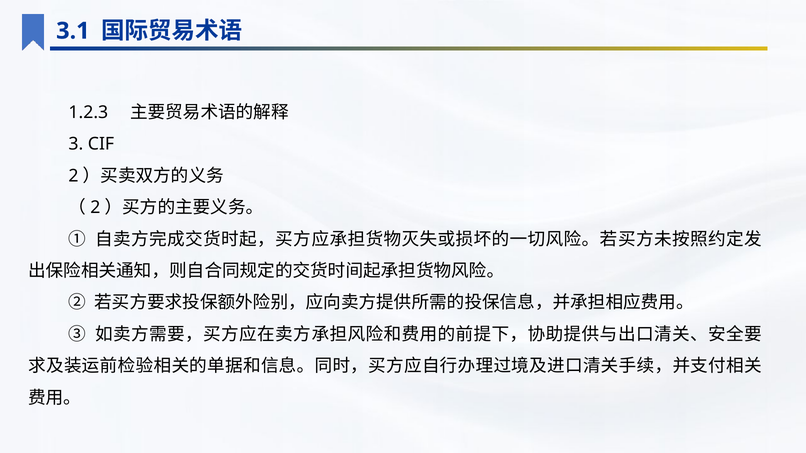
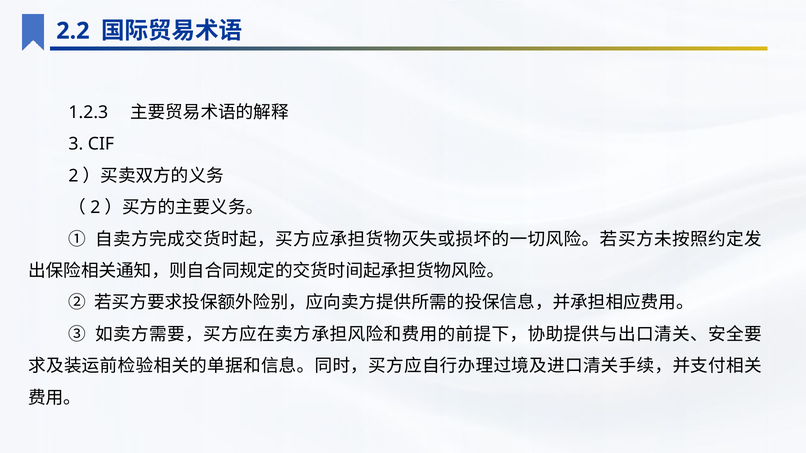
3.1: 3.1 -> 2.2 (73, 31)
